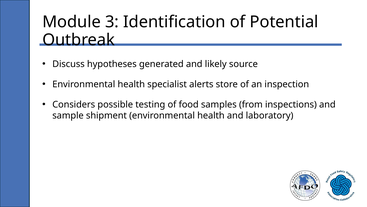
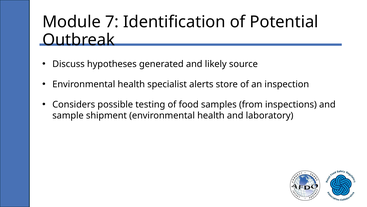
3: 3 -> 7 (112, 22)
